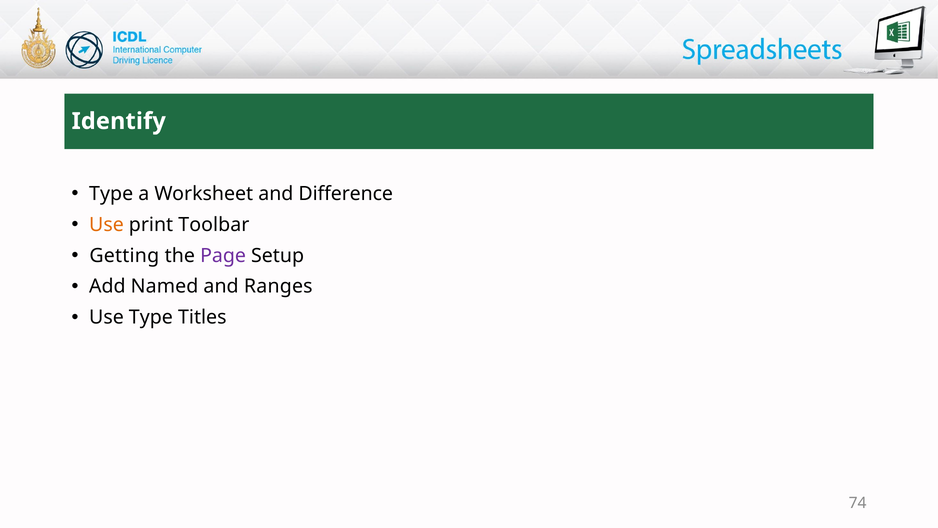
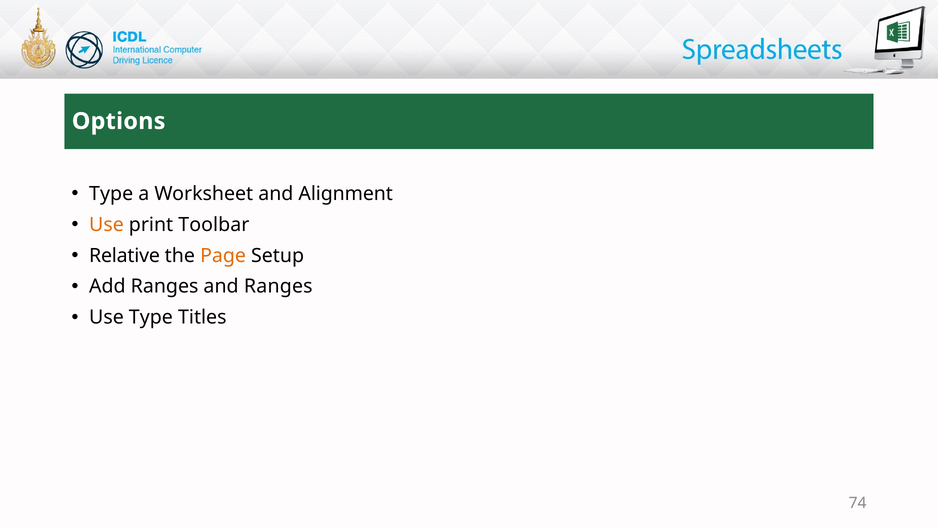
Identify: Identify -> Options (119, 121)
Difference: Difference -> Alignment (346, 194)
Getting: Getting -> Relative (124, 255)
Page colour: purple -> orange (223, 255)
Add Named: Named -> Ranges (165, 286)
